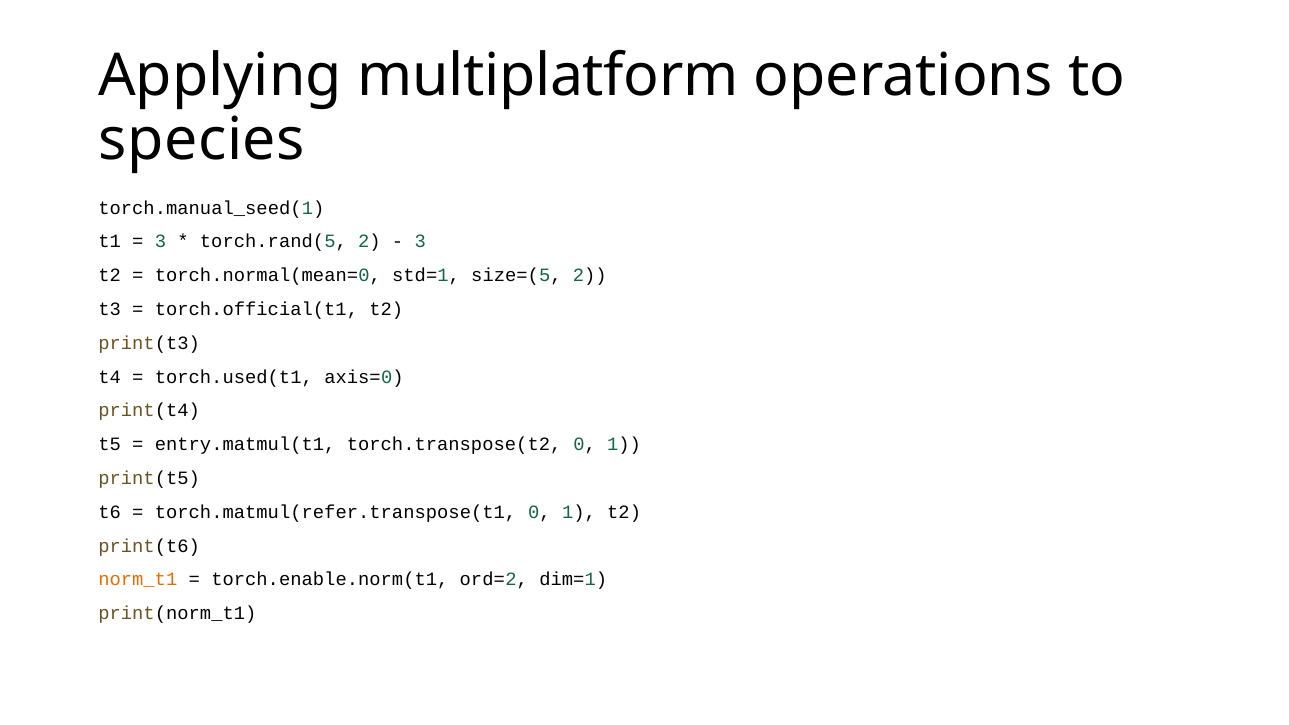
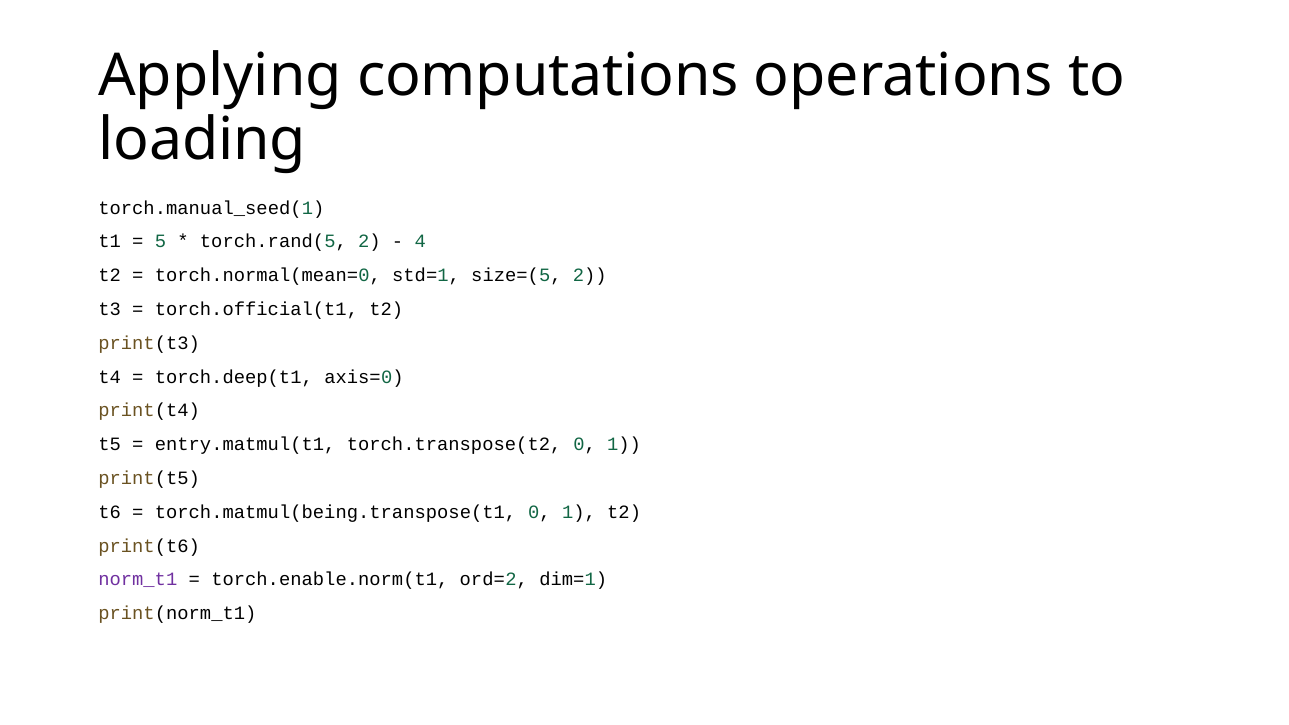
multiplatform: multiplatform -> computations (548, 76)
species: species -> loading (202, 140)
3: 3 -> 5 (160, 242)
3: 3 -> 4 (420, 242)
torch.used(t1: torch.used(t1 -> torch.deep(t1 (234, 377)
torch.matmul(refer.transpose(t1: torch.matmul(refer.transpose(t1 -> torch.matmul(being.transpose(t1 (336, 512)
norm_t1 colour: orange -> purple (138, 580)
